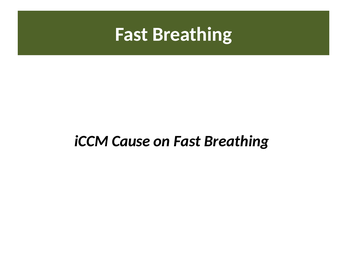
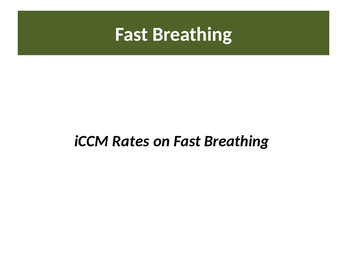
Cause: Cause -> Rates (131, 141)
